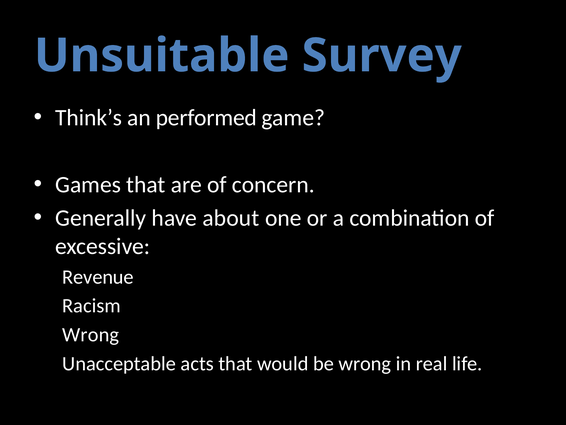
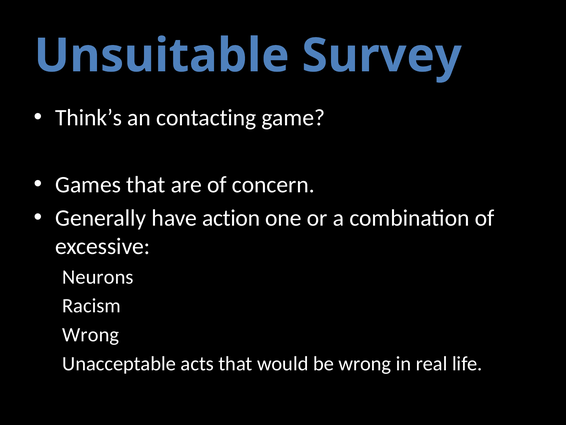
performed: performed -> contacting (206, 118)
about: about -> action (231, 218)
Revenue: Revenue -> Neurons (98, 277)
